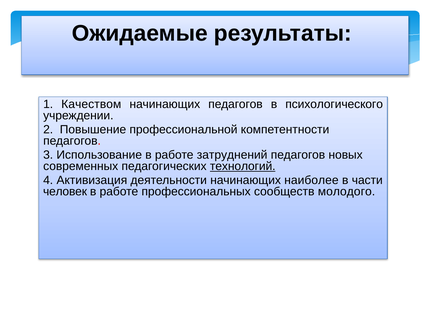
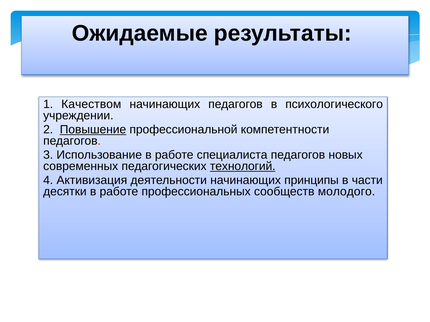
Повышение underline: none -> present (93, 130)
затруднений: затруднений -> специалиста (232, 155)
наиболее: наиболее -> принципы (312, 180)
человек: человек -> десятки (65, 192)
